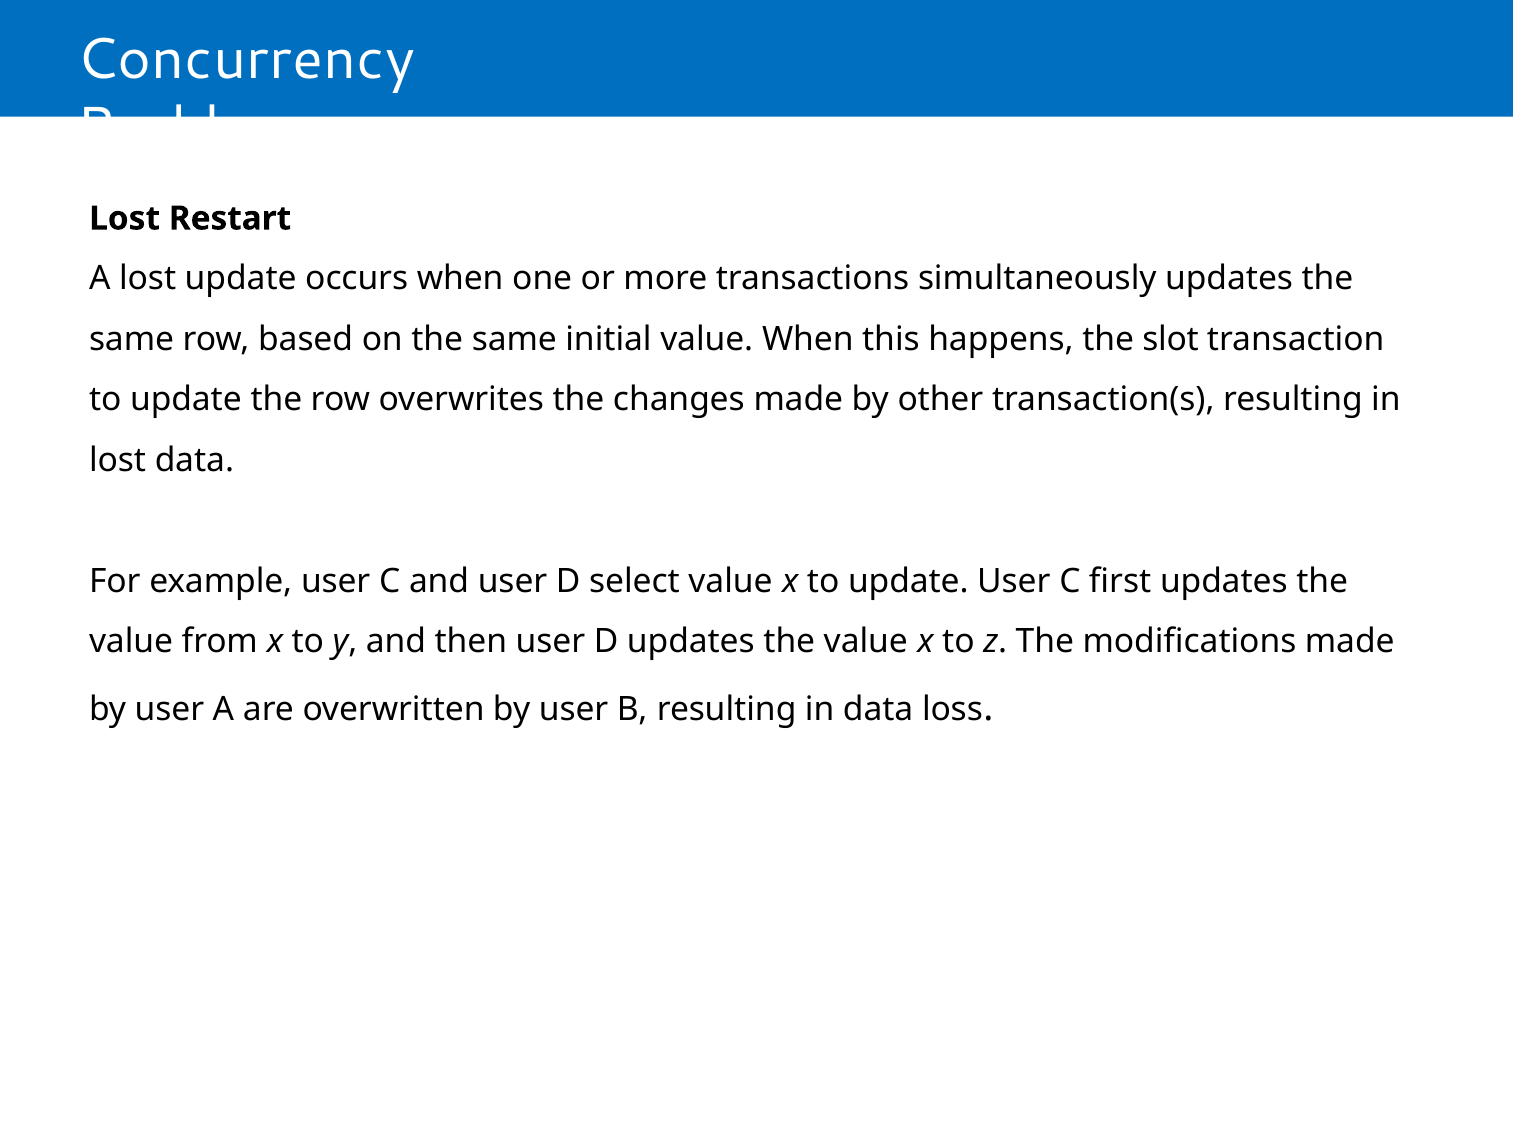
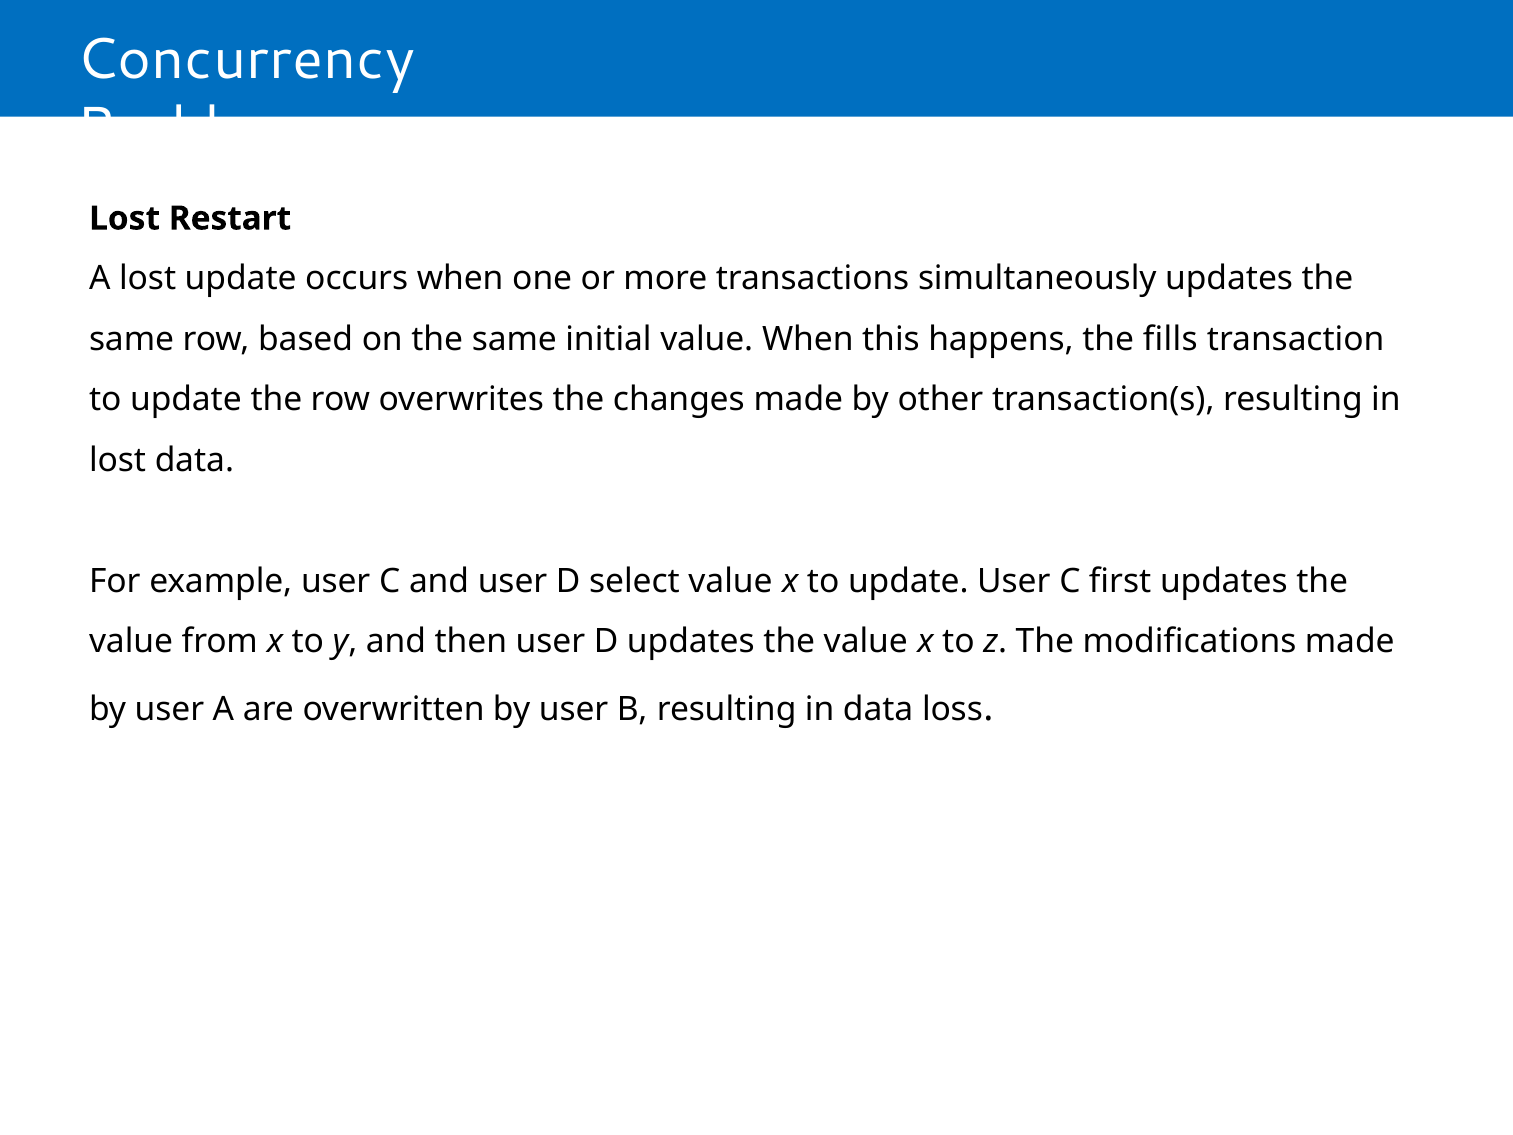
slot: slot -> fills (1170, 339)
